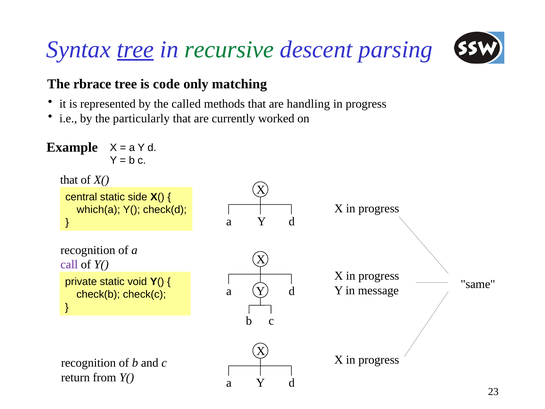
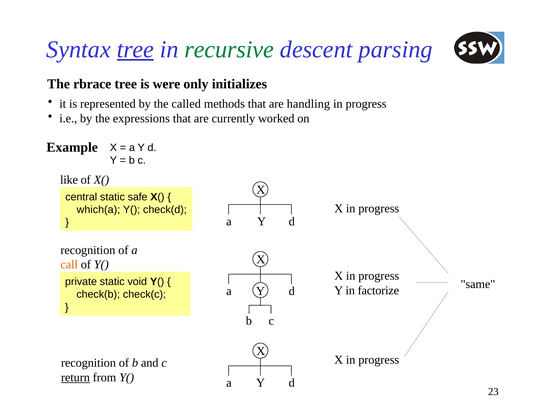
code: code -> were (167, 84)
matching: matching -> initializes (239, 84)
particularly: particularly -> expressions (141, 118)
that: that -> like (69, 180)
side: side -> safe (138, 197)
call colour: purple -> orange (69, 264)
message: message -> factorize (378, 290)
return underline: none -> present (75, 377)
